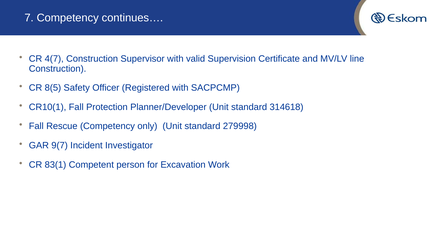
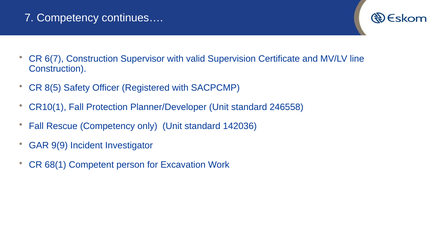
4(7: 4(7 -> 6(7 (54, 59)
314618: 314618 -> 246558 (287, 107)
279998: 279998 -> 142036 (240, 126)
9(7: 9(7 -> 9(9 (60, 145)
83(1: 83(1 -> 68(1 (55, 164)
